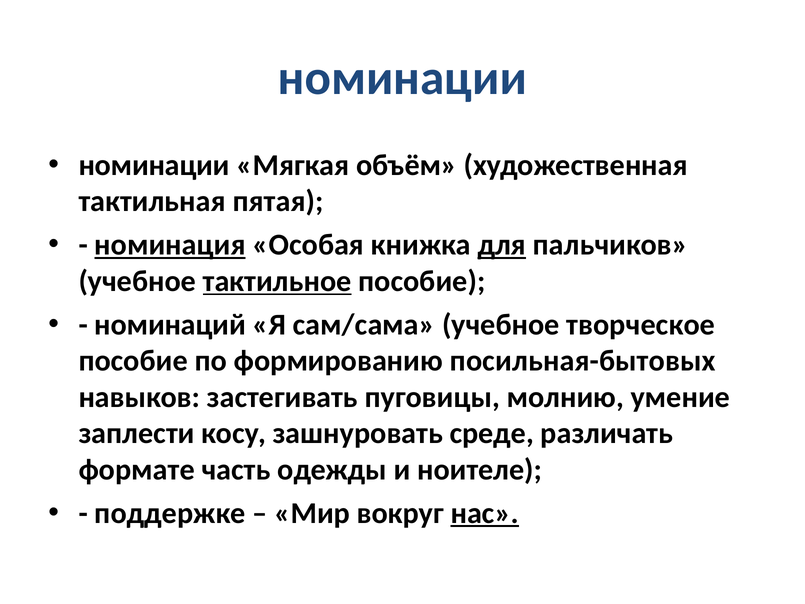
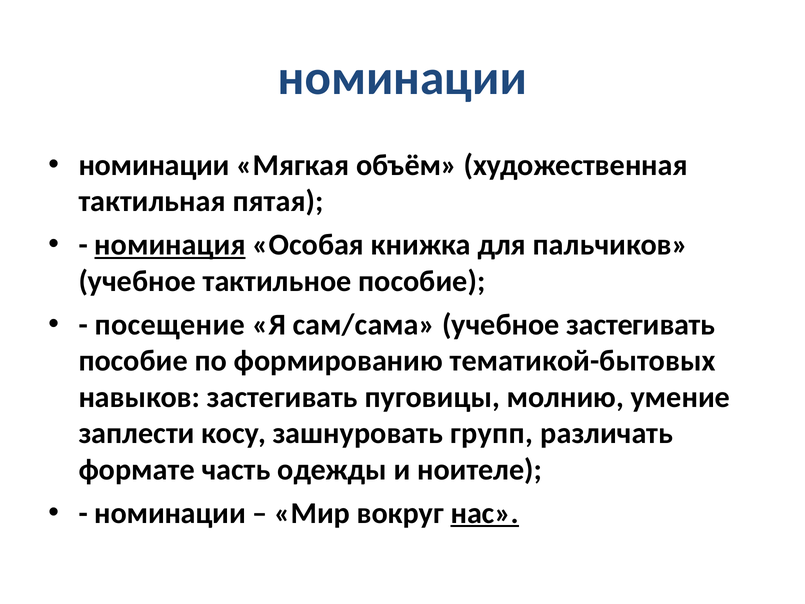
для underline: present -> none (502, 245)
тактильное underline: present -> none (277, 281)
номинаций: номинаций -> посещение (170, 324)
учебное творческое: творческое -> застегивать (641, 324)
посильная-бытовых: посильная-бытовых -> тематикой-бытовых (583, 361)
среде: среде -> групп (492, 433)
поддержке: поддержке -> номинации (170, 513)
